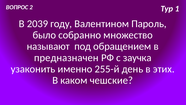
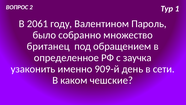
2039: 2039 -> 2061 (37, 24)
называют: называют -> британец (48, 46)
предназначен: предназначен -> определенное (66, 58)
255-й: 255-й -> 909-й (107, 69)
этих: этих -> сети (164, 69)
